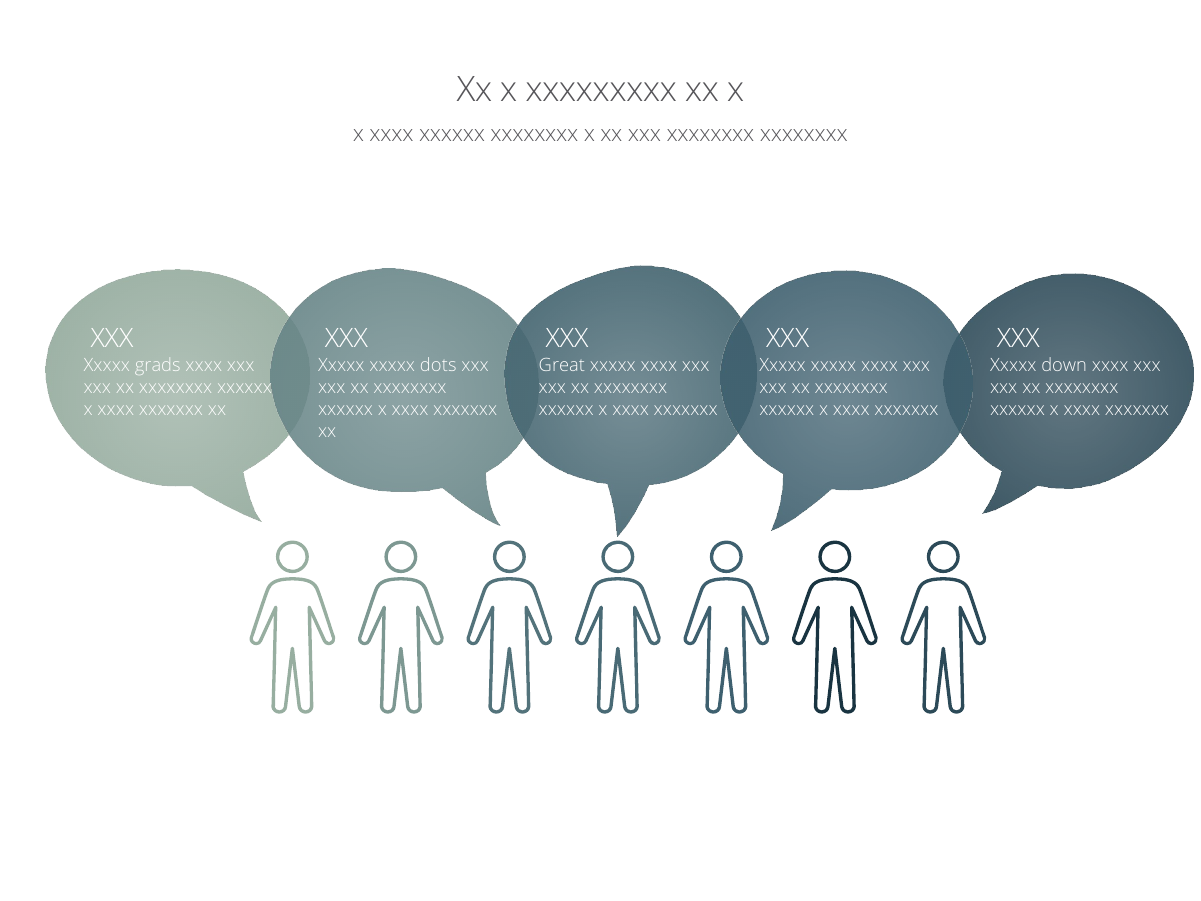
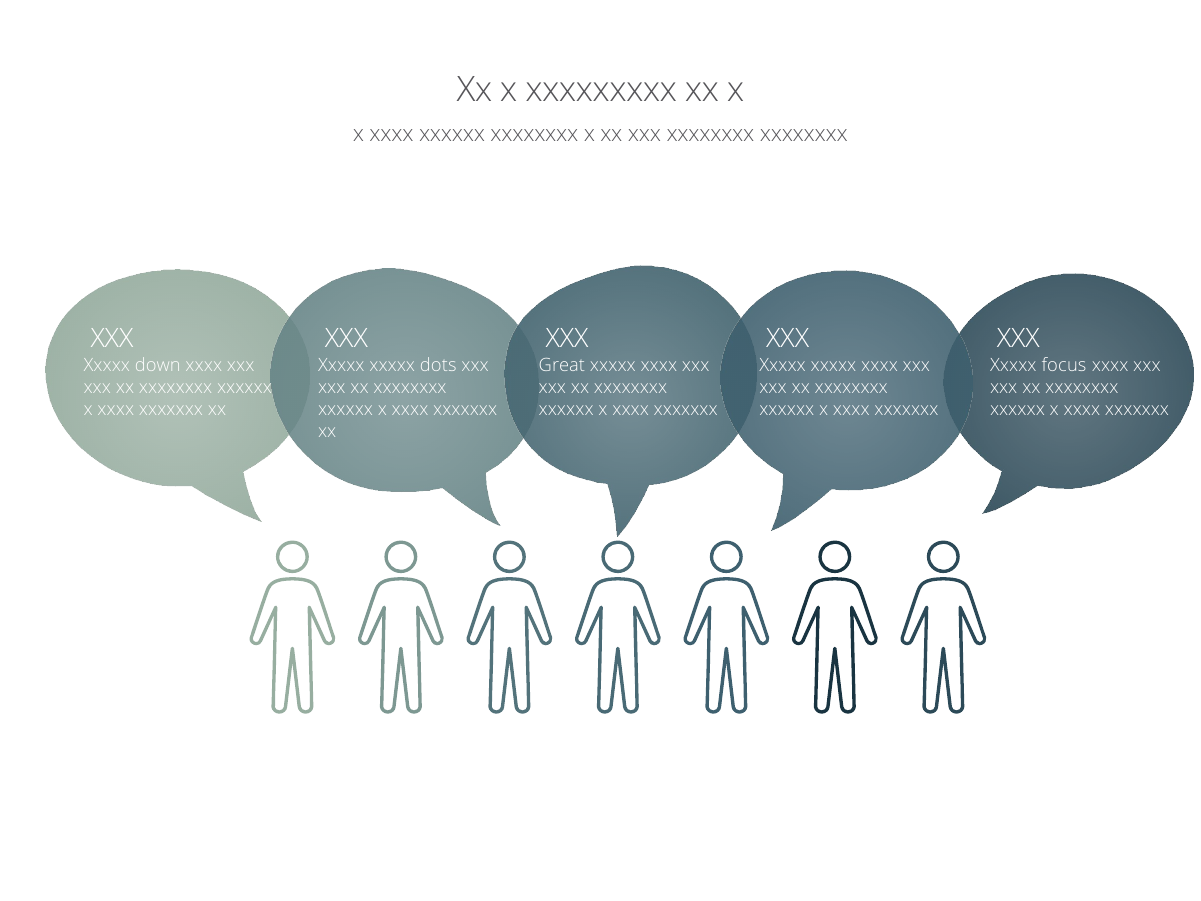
grads: grads -> down (158, 365)
down: down -> focus (1064, 365)
